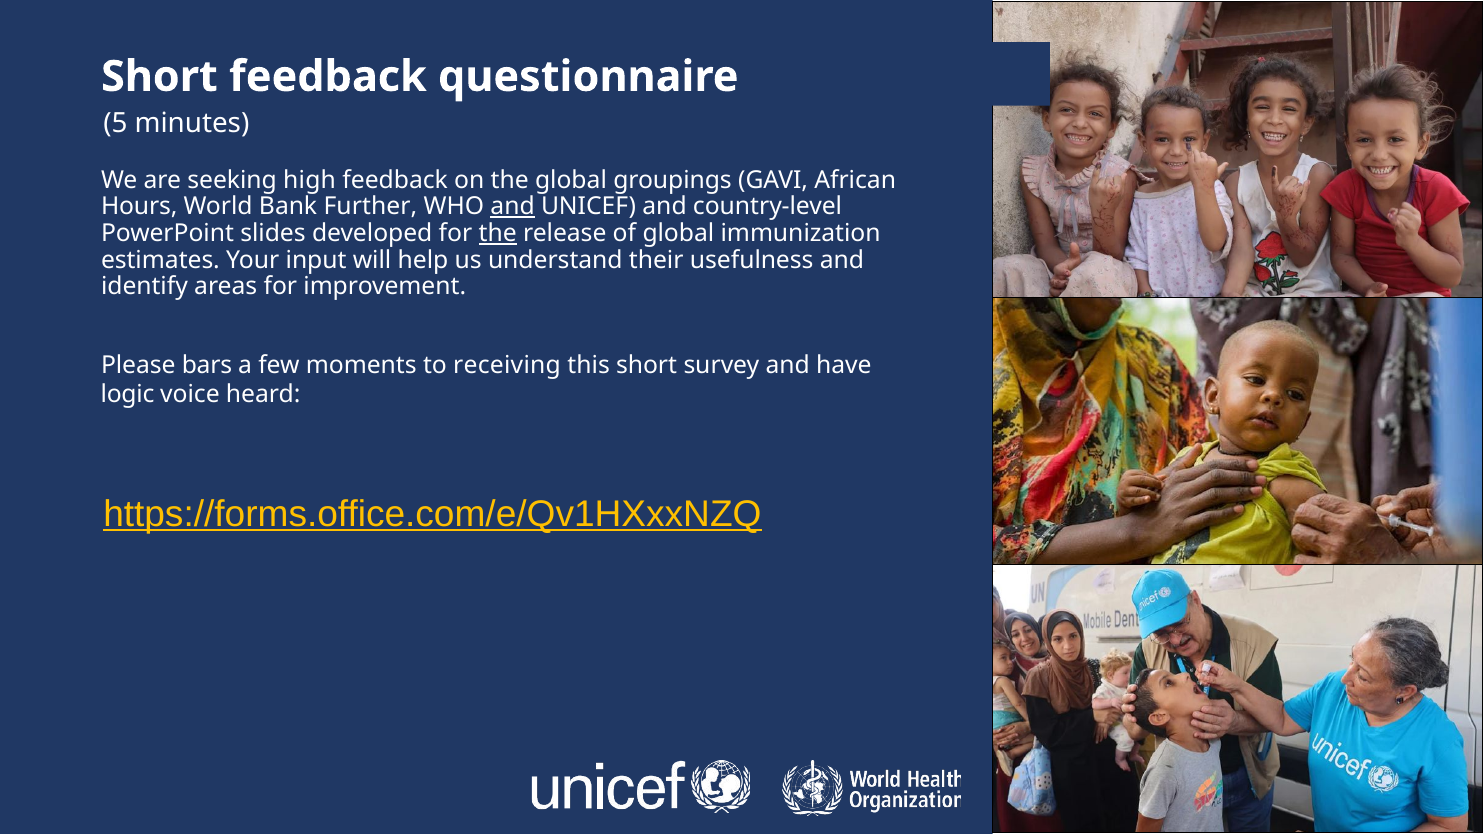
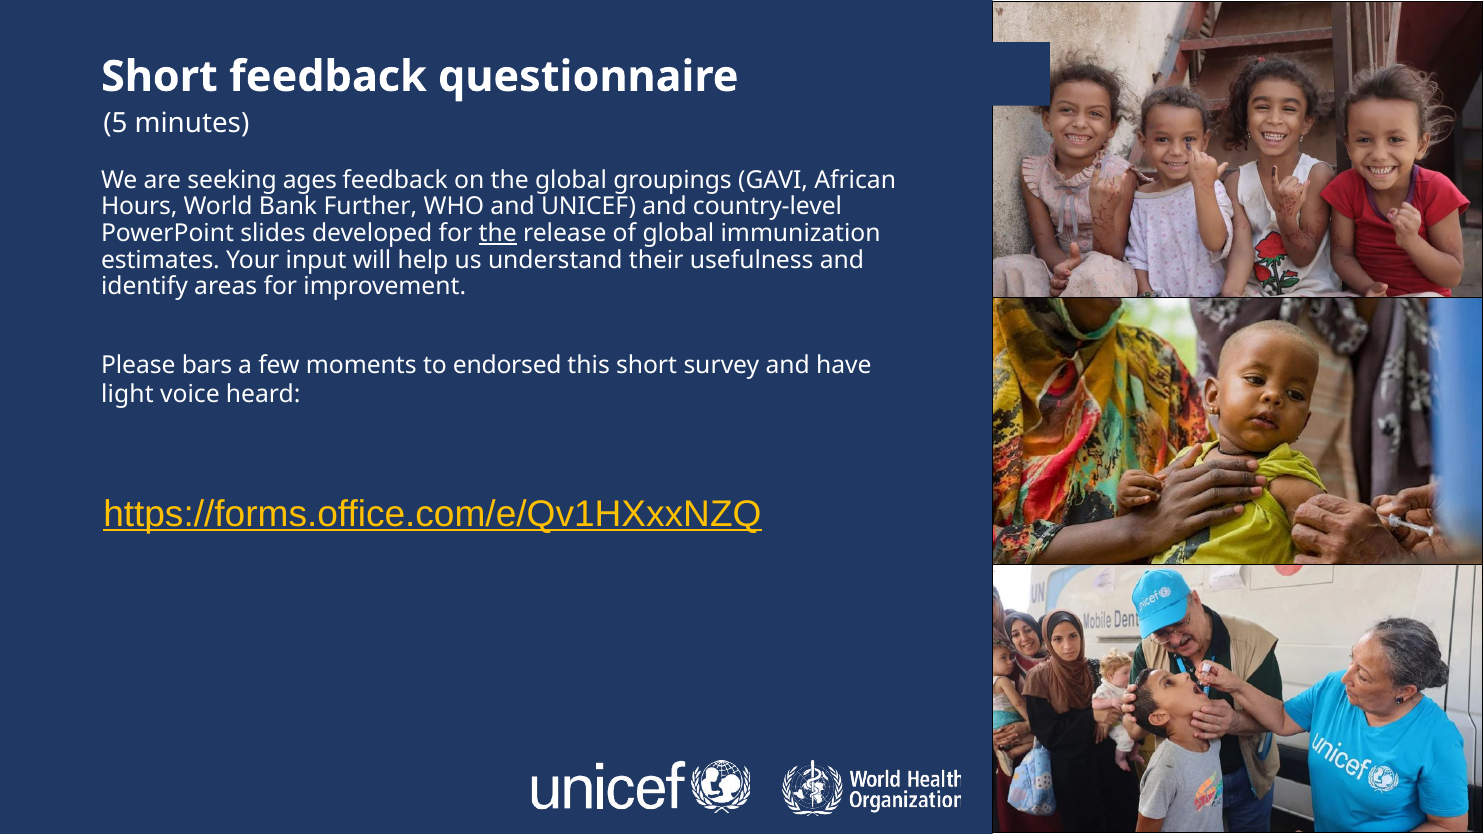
high: high -> ages (310, 180)
and underline: present -> none (513, 207)
receiving: receiving -> endorsed (507, 365)
logic: logic -> light (127, 395)
